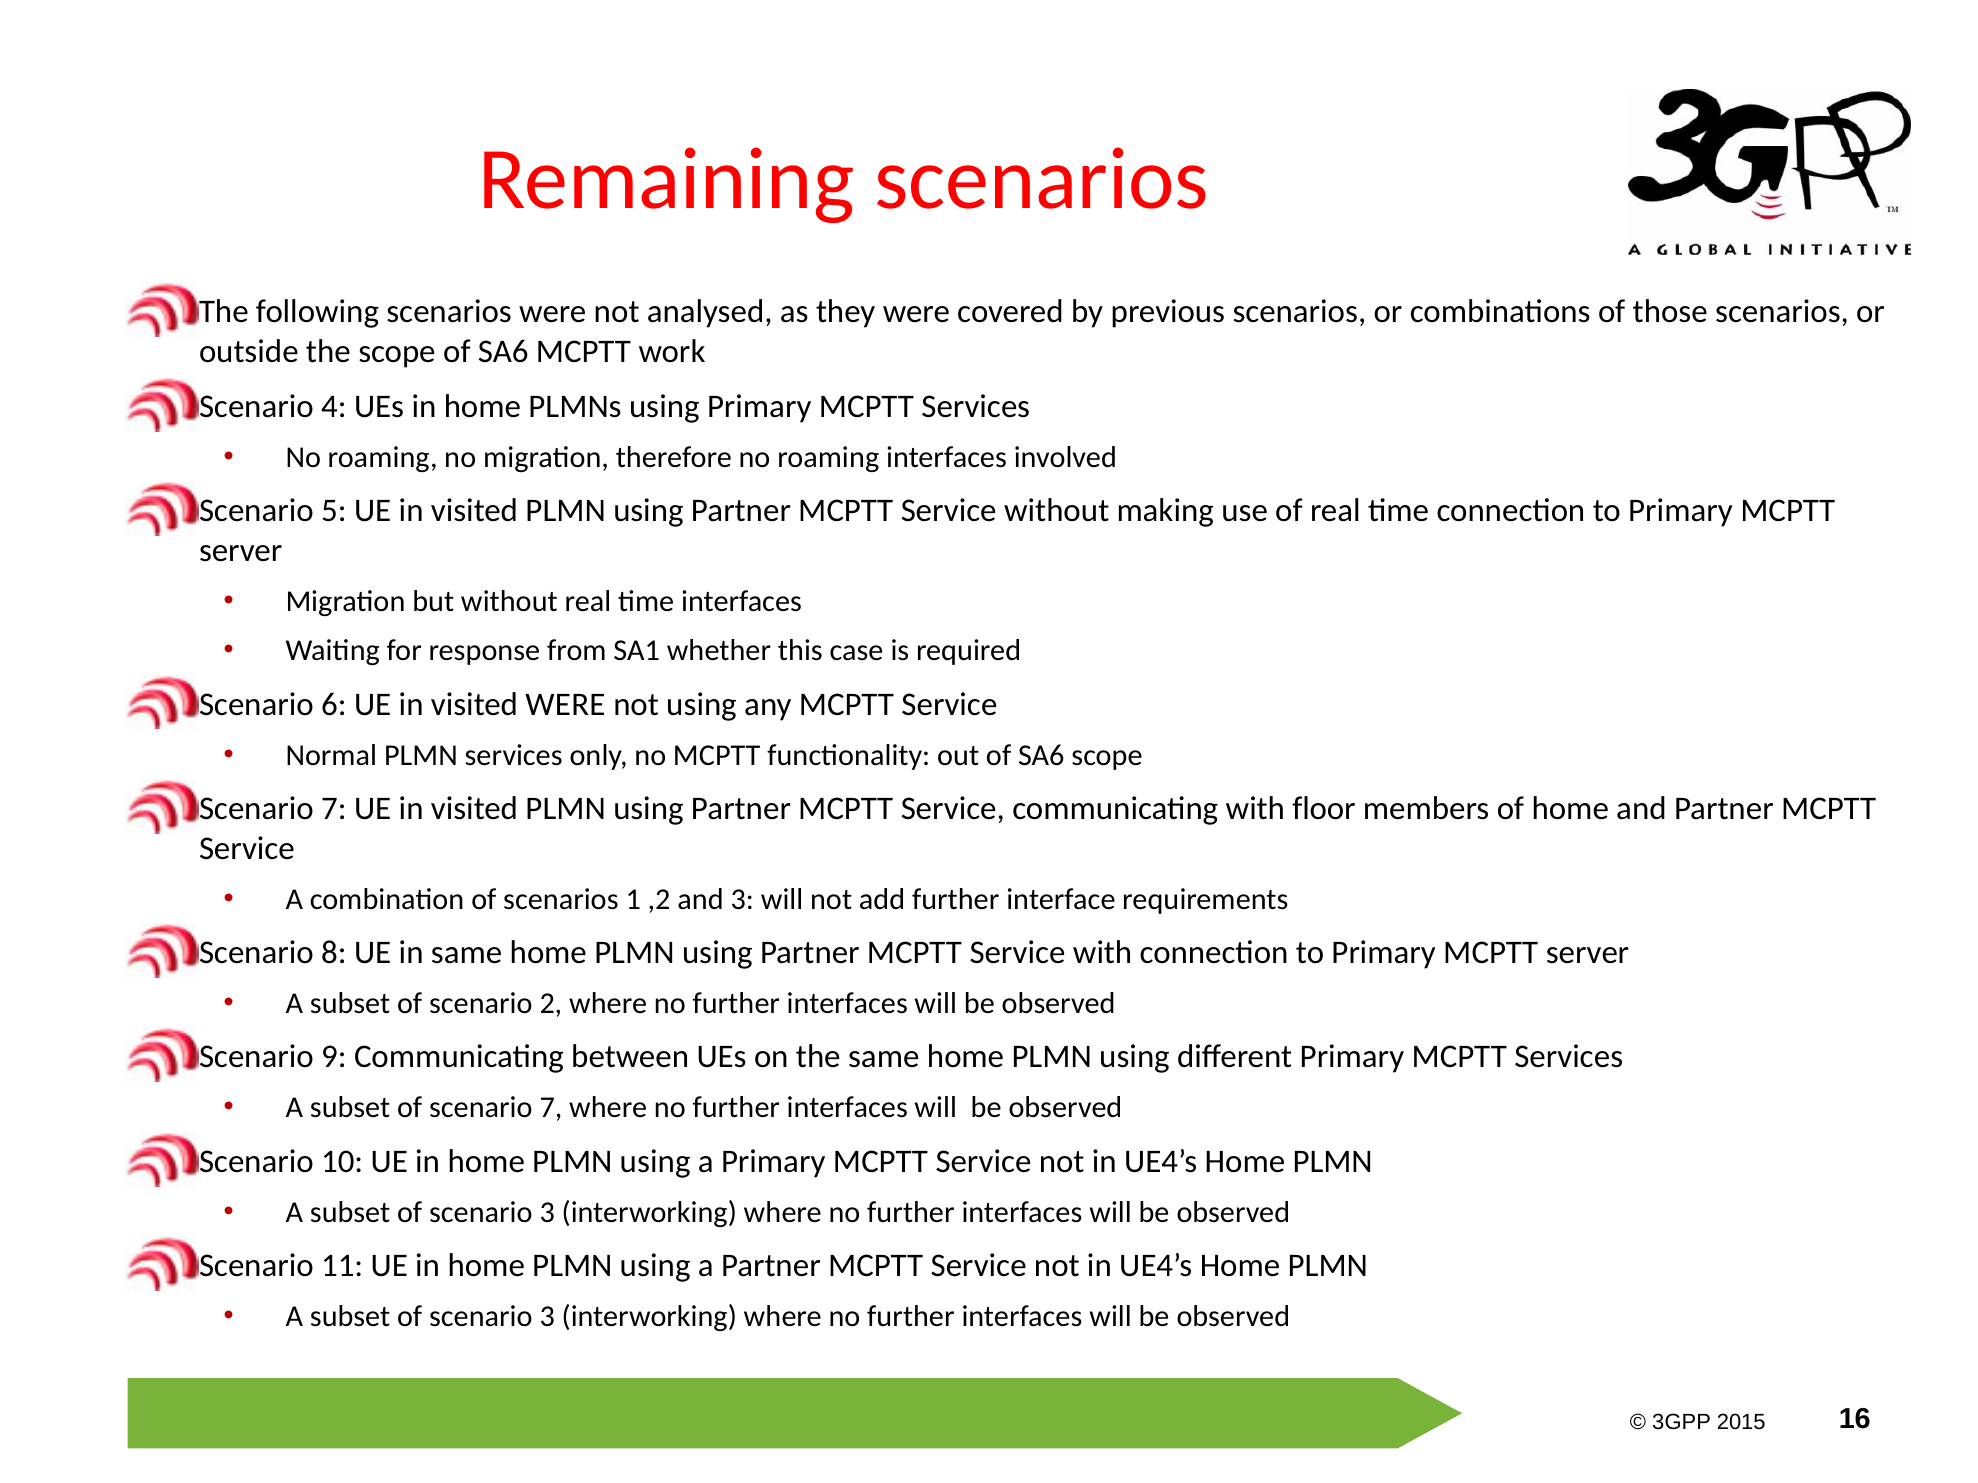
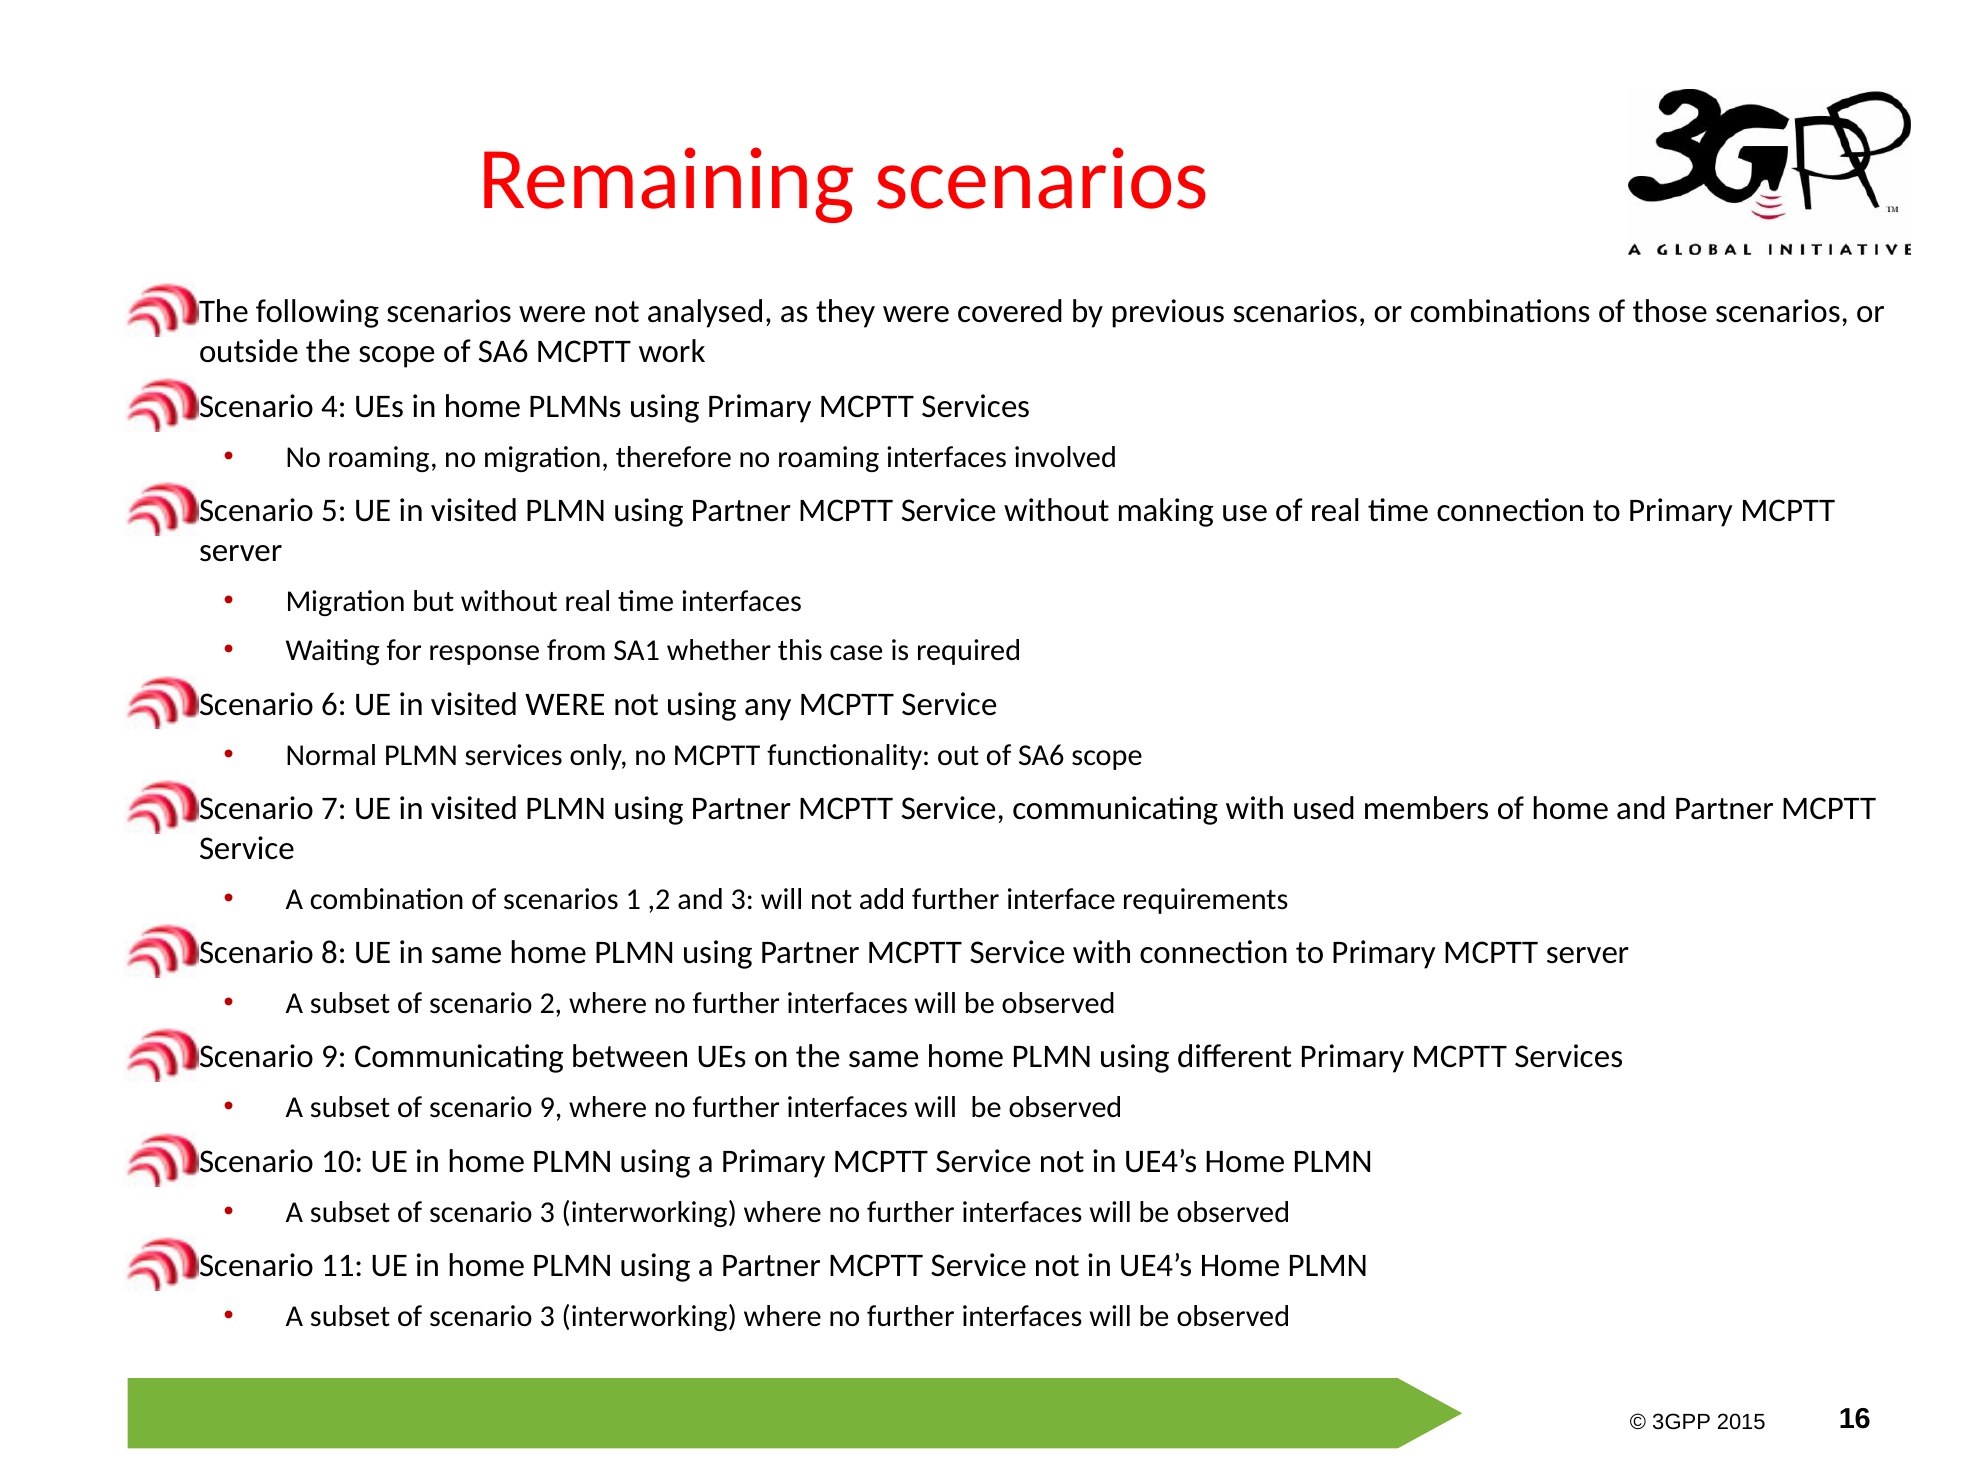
floor: floor -> used (1324, 809)
of scenario 7: 7 -> 9 (551, 1108)
